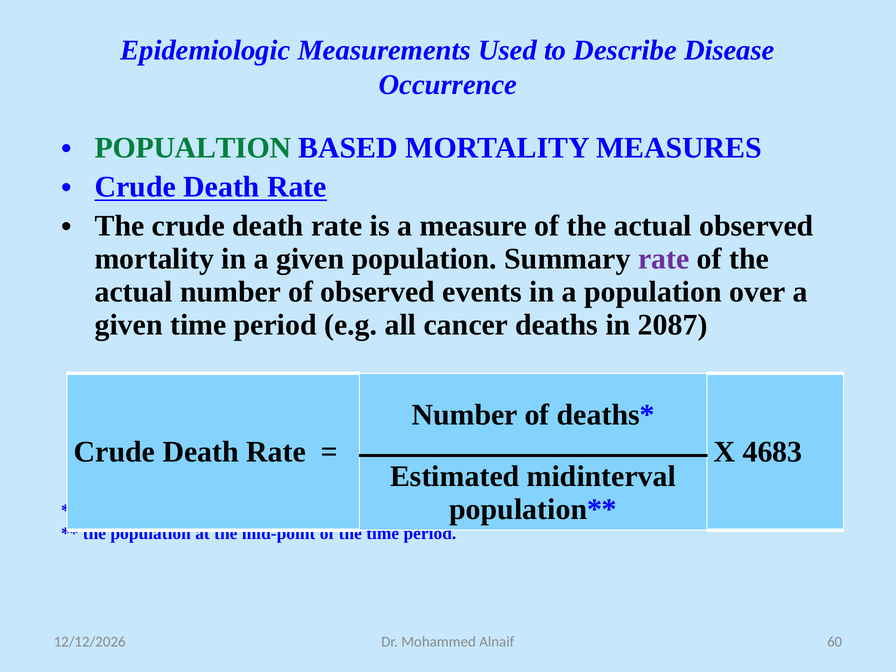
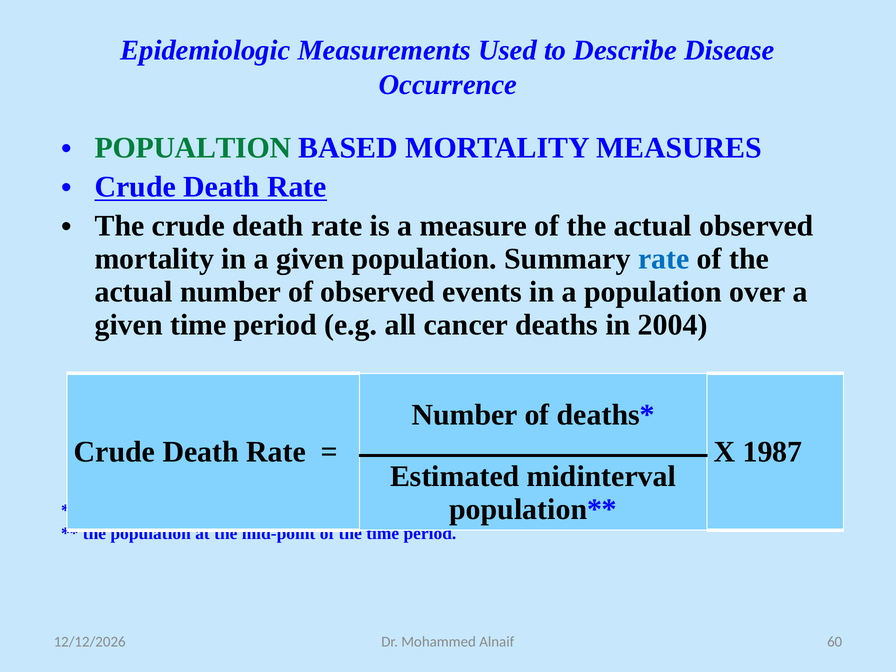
rate colour: purple -> blue (664, 259)
2087: 2087 -> 2004 (673, 325)
4683: 4683 -> 1987 (772, 452)
